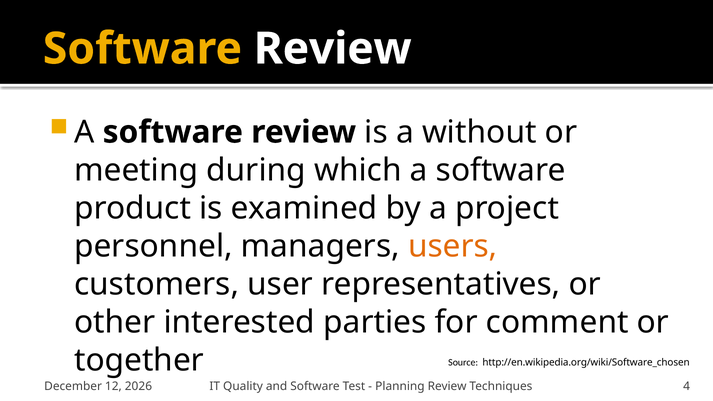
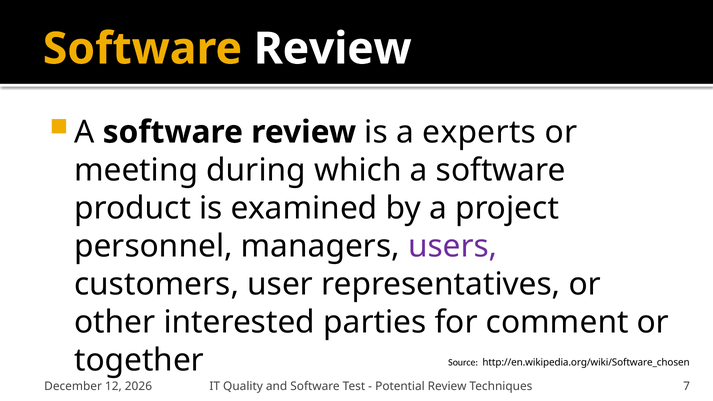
without: without -> experts (479, 132)
users colour: orange -> purple (453, 246)
Planning: Planning -> Potential (400, 387)
4: 4 -> 7 (687, 387)
